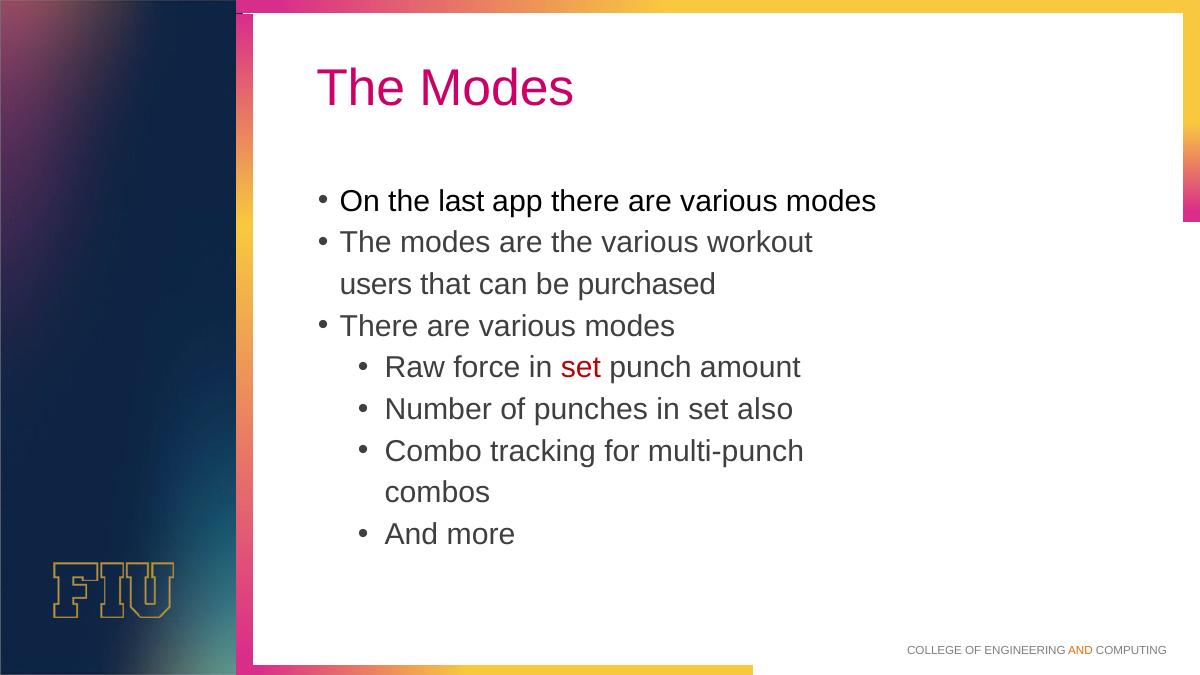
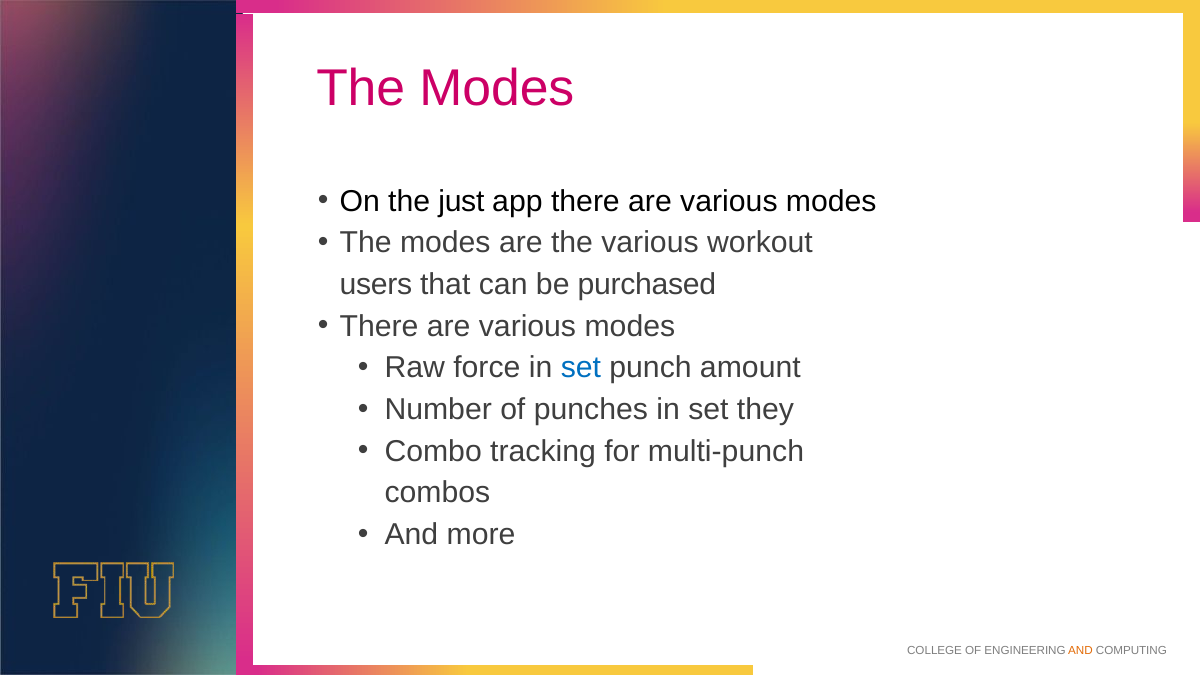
last: last -> just (461, 201)
set colour: red -> blue (581, 368)
also: also -> they (765, 410)
